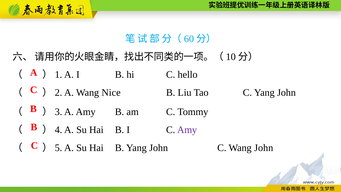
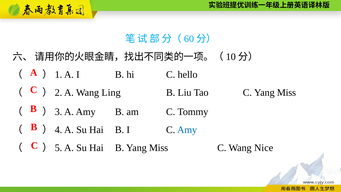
Nice: Nice -> Ling (111, 93)
C Yang John: John -> Miss (286, 93)
Amy colour: purple -> blue (187, 130)
B Yang John: John -> Miss (159, 148)
Wang John: John -> Nice (264, 148)
